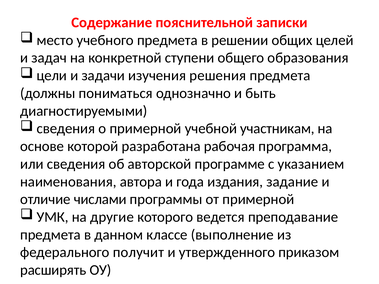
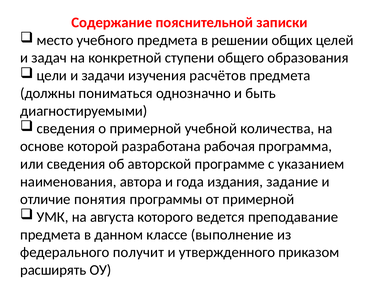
решения: решения -> расчётов (218, 76)
участникам: участникам -> количества (277, 129)
числами: числами -> понятия (100, 199)
другие: другие -> августа (112, 217)
